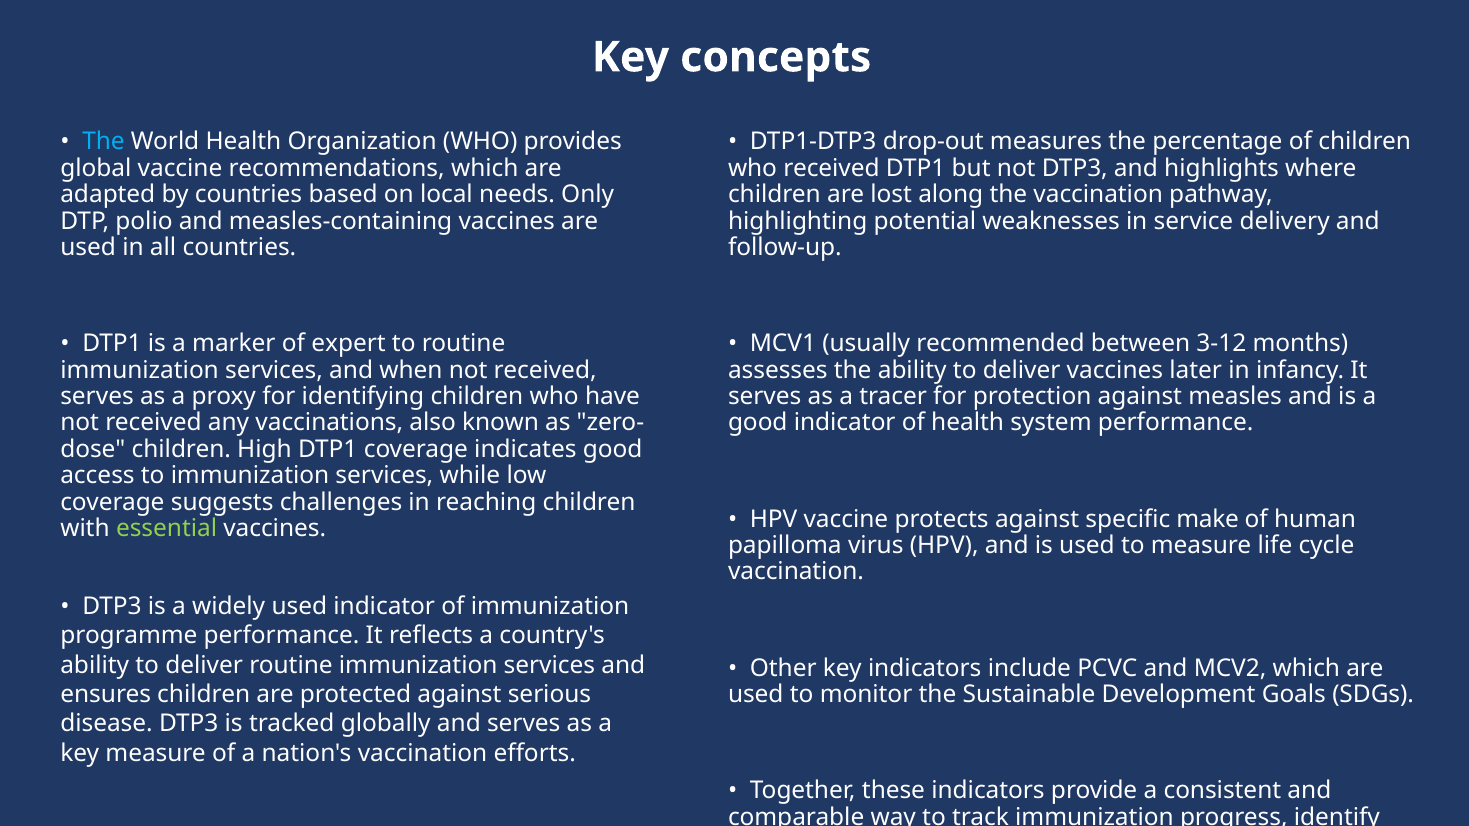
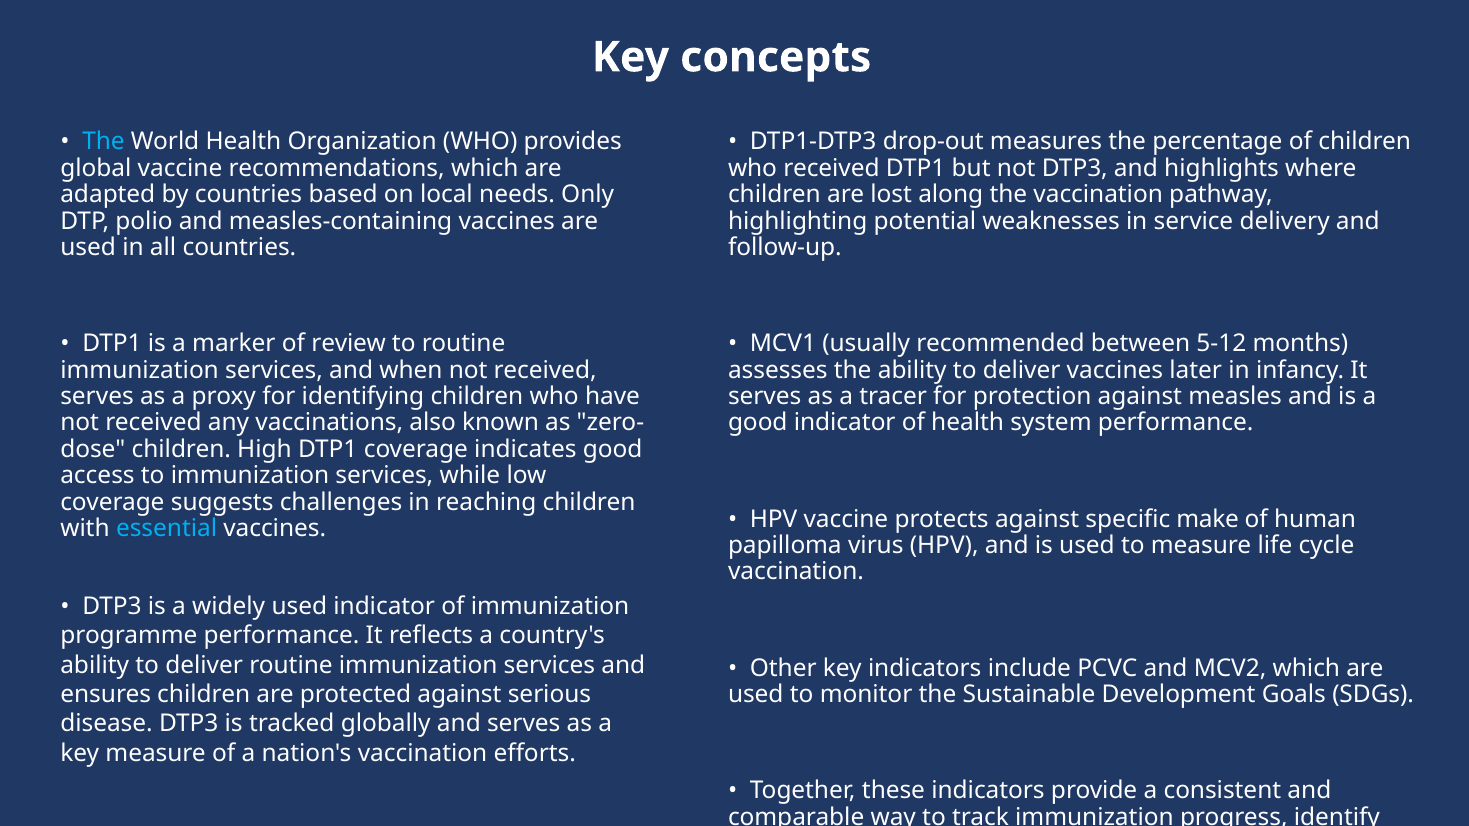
expert: expert -> review (349, 344)
3-12: 3-12 -> 5-12 (1221, 344)
essential colour: light green -> light blue (167, 529)
